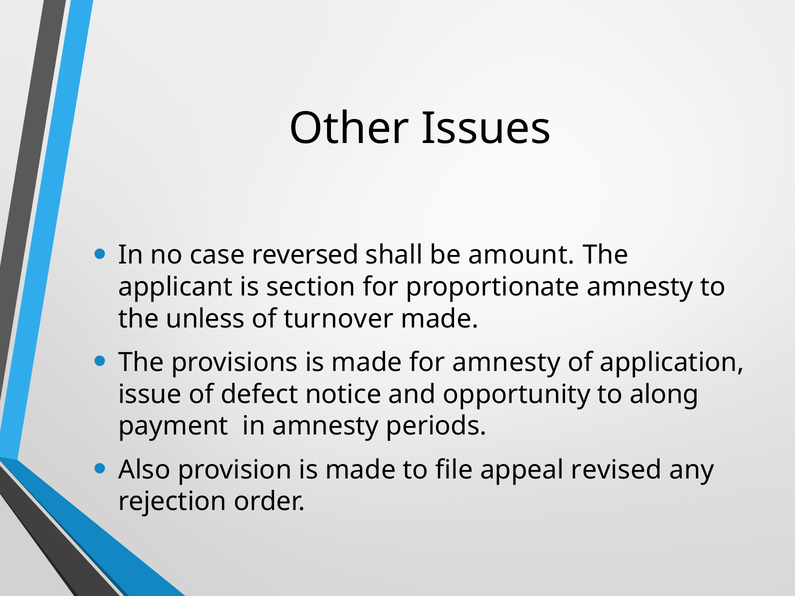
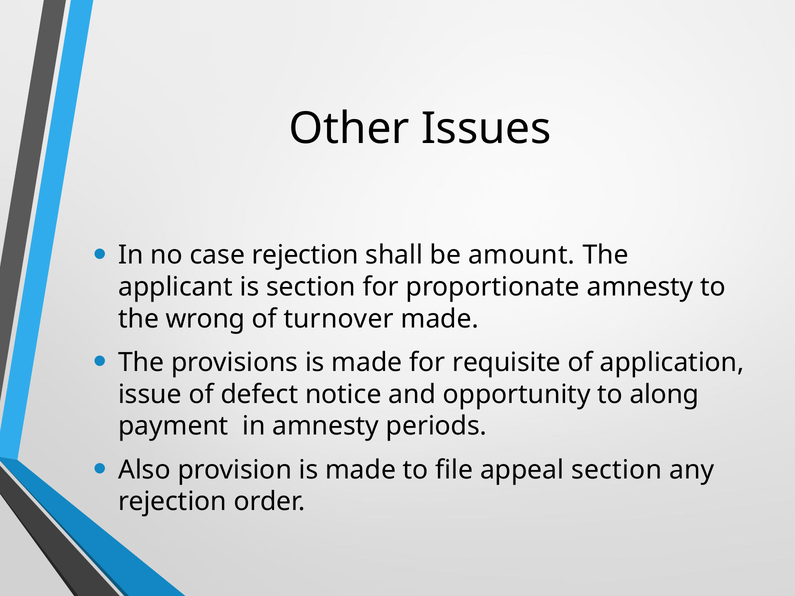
case reversed: reversed -> rejection (305, 255)
unless: unless -> wrong (205, 319)
for amnesty: amnesty -> requisite (507, 363)
appeal revised: revised -> section (617, 470)
